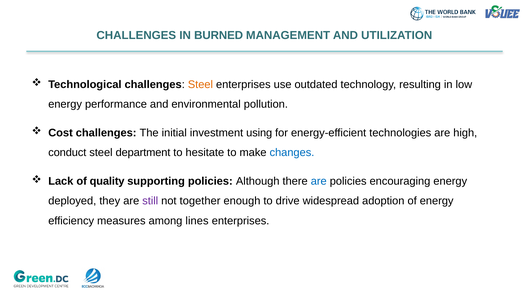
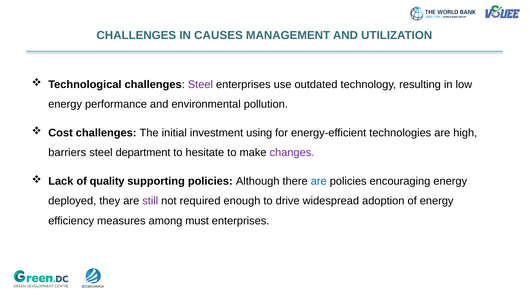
BURNED: BURNED -> CAUSES (218, 36)
Steel colour: orange -> purple (200, 85)
conduct: conduct -> barriers (67, 153)
changes colour: blue -> purple (292, 153)
together: together -> required (200, 201)
lines: lines -> must (197, 221)
